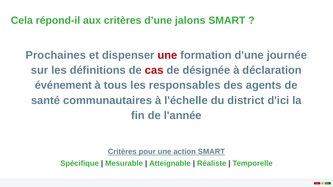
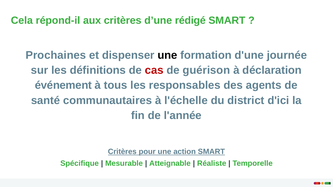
jalons: jalons -> rédigé (190, 20)
une colour: red -> black (167, 55)
désignée: désignée -> guérison (206, 70)
